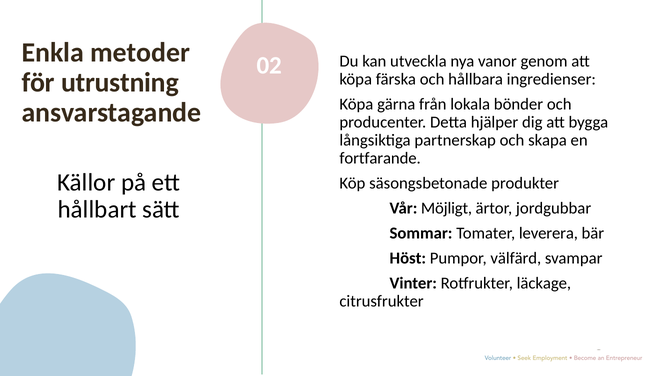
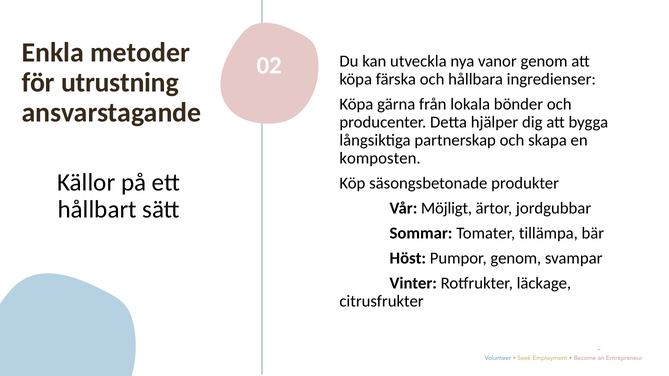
fortfarande: fortfarande -> komposten (380, 158)
leverera: leverera -> tillämpa (548, 233)
Pumpor välfärd: välfärd -> genom (516, 259)
